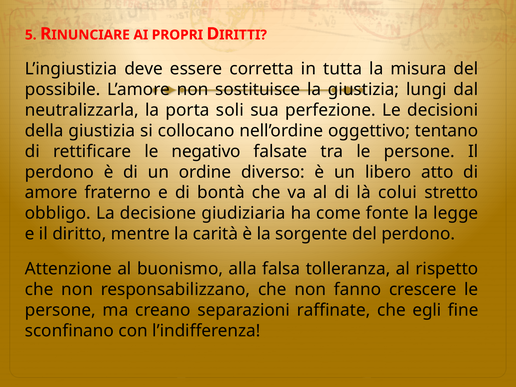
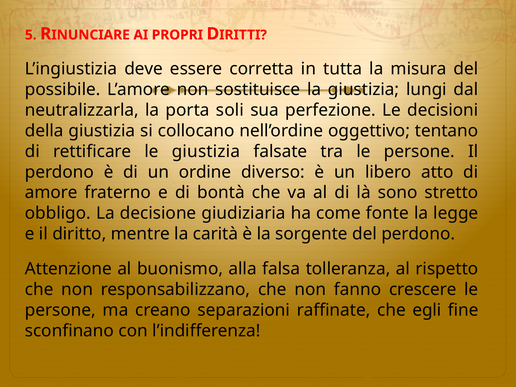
le negativo: negativo -> giustizia (206, 151)
colui: colui -> sono (398, 193)
